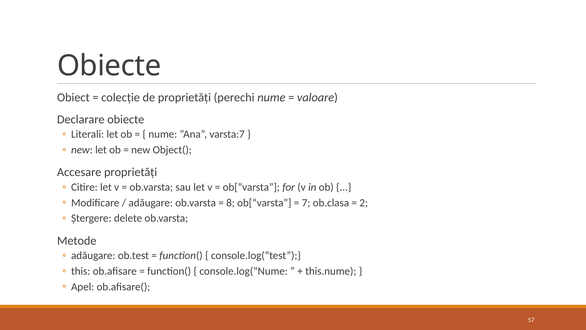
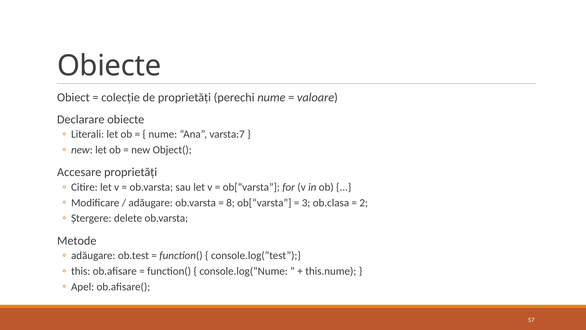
7: 7 -> 3 (306, 203)
